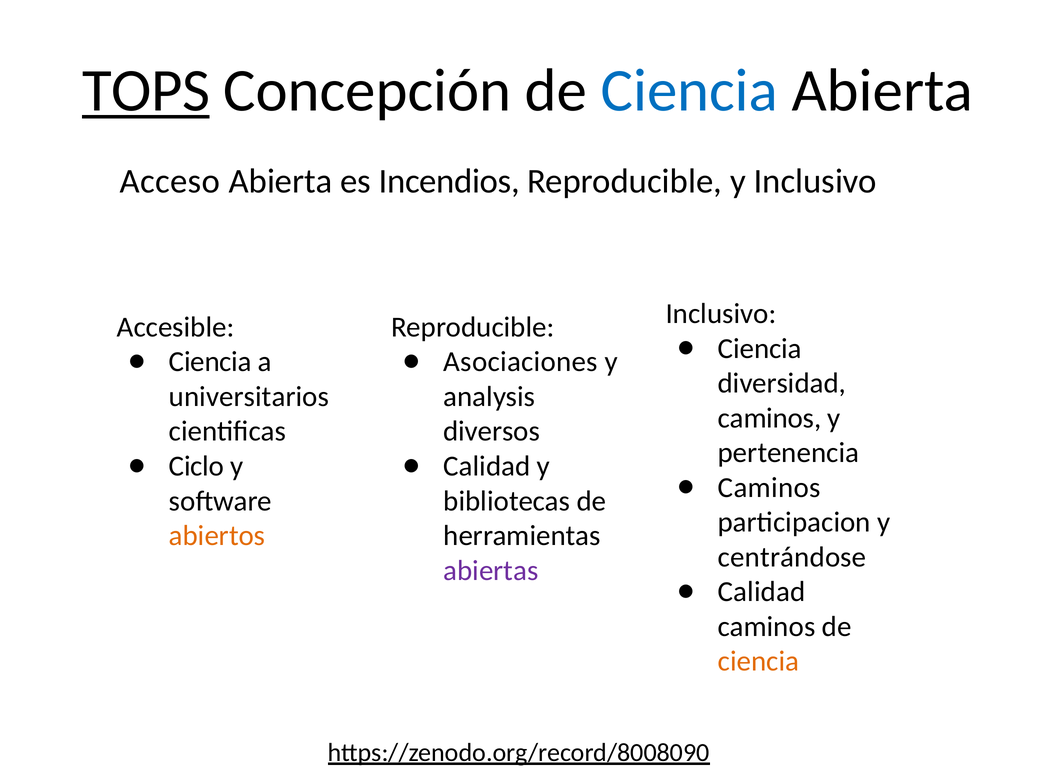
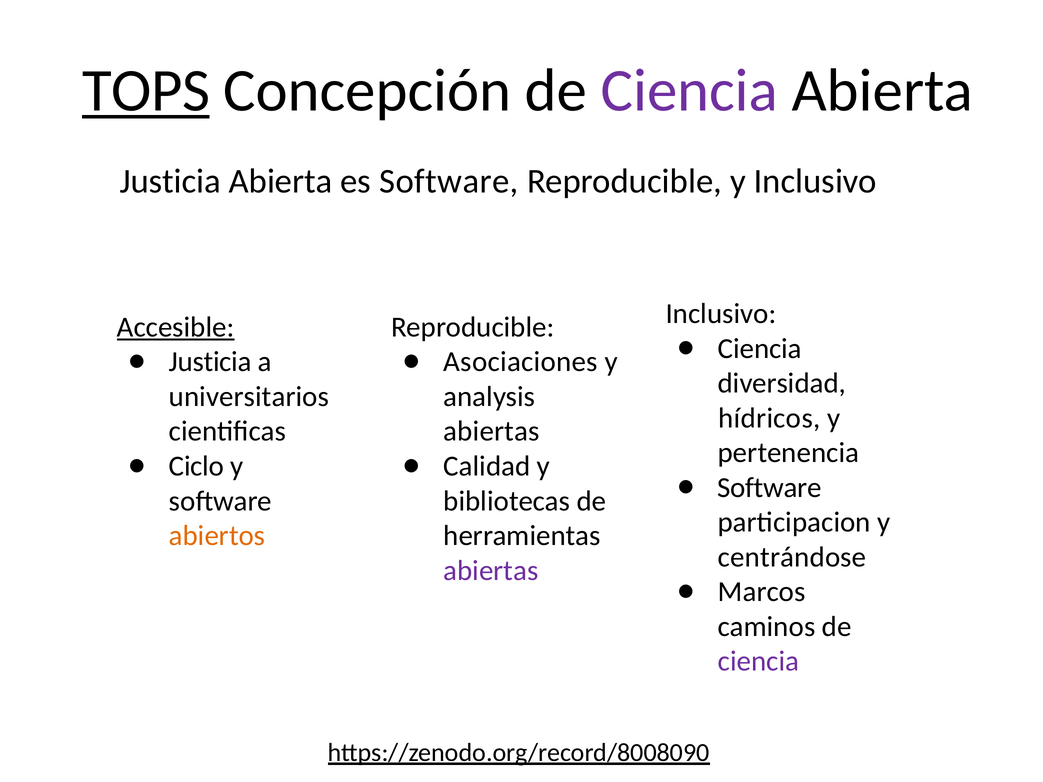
Ciencia colour: blue -> purple (689, 91)
Acceso: Acceso -> Justicia (170, 182)
es Incendios: Incendios -> Software (449, 182)
Accesible underline: none -> present (176, 327)
Ciencia: Ciencia -> Justicia (210, 362)
caminos: caminos -> hídricos (769, 418)
diversos: diversos -> abiertas (491, 432)
Caminos: Caminos -> Software (770, 488)
Calidad: Calidad -> Marcos (762, 592)
ciencia colour: orange -> purple (759, 662)
